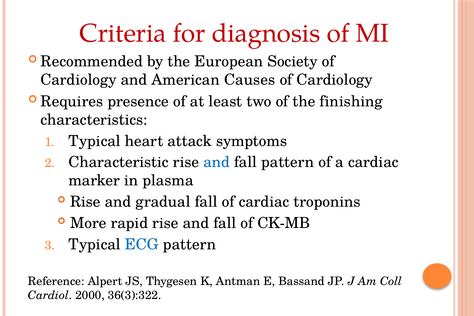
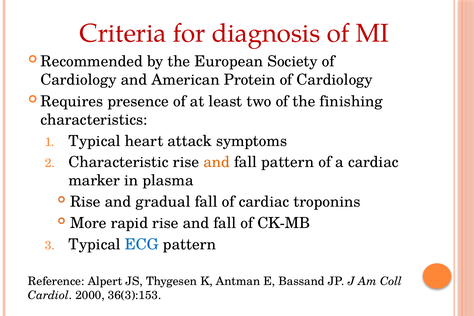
Causes: Causes -> Protein (250, 80)
and colour: blue -> orange (217, 162)
36(3):322: 36(3):322 -> 36(3):153 (135, 295)
